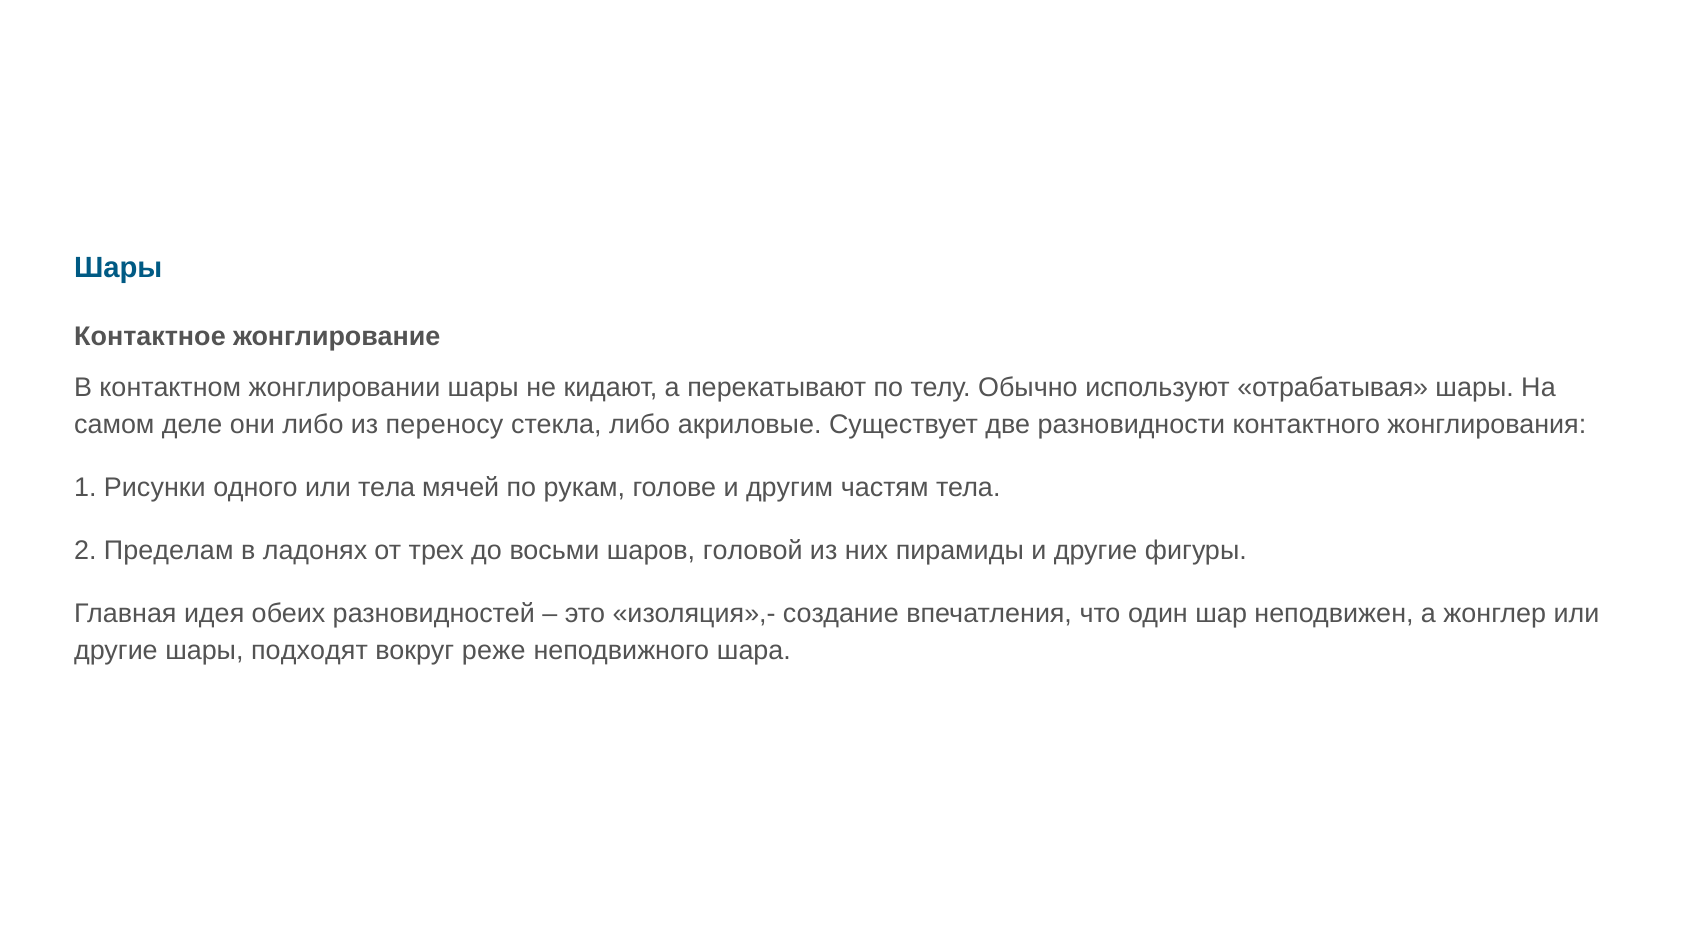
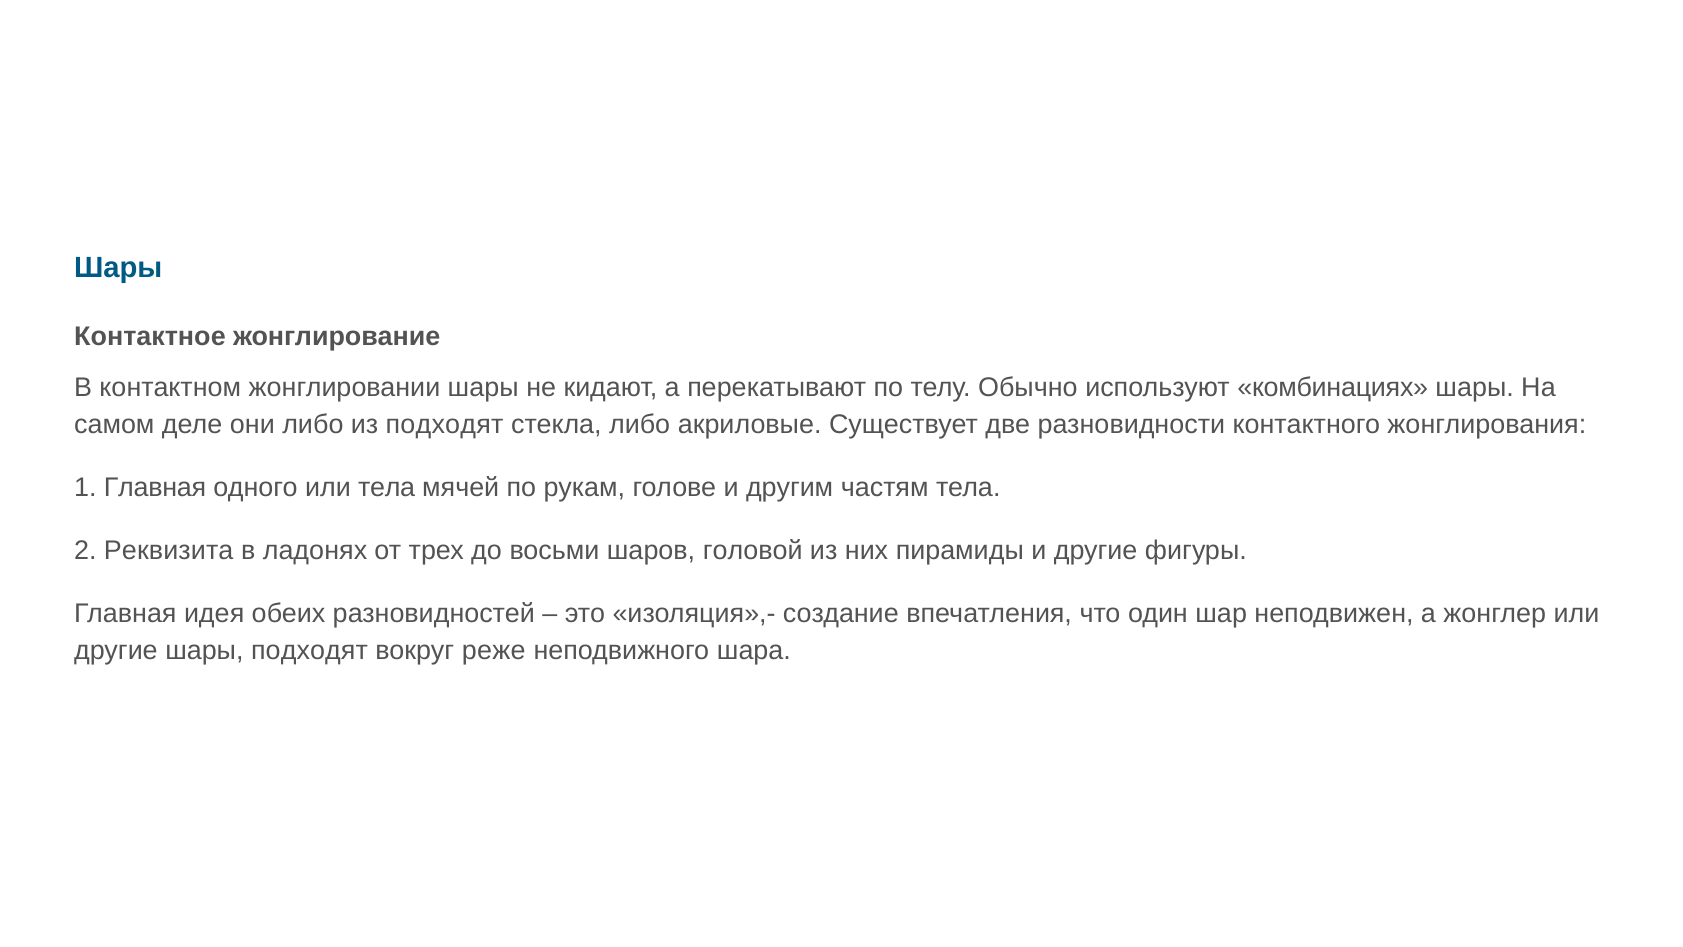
отрабатывая: отрабатывая -> комбинациях (1333, 388)
из переносу: переносу -> подходят (445, 425)
1 Рисунки: Рисунки -> Главная (155, 488)
Пределам: Пределам -> Реквизита (169, 550)
